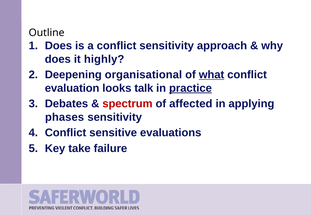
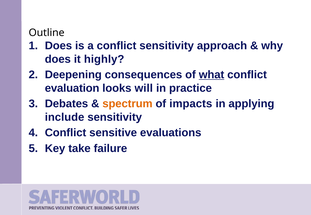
organisational: organisational -> consequences (143, 75)
talk: talk -> will (144, 88)
practice underline: present -> none (190, 88)
spectrum colour: red -> orange (127, 104)
affected: affected -> impacts (191, 104)
phases: phases -> include (65, 117)
